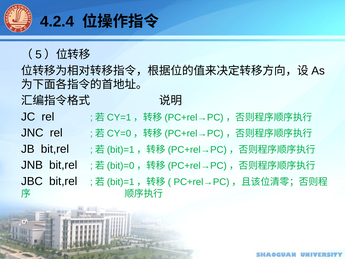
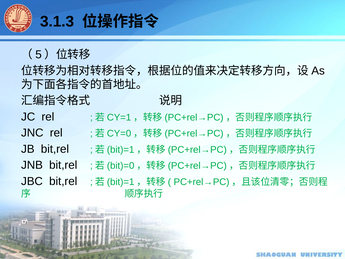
4.2.4: 4.2.4 -> 3.1.3 (57, 21)
